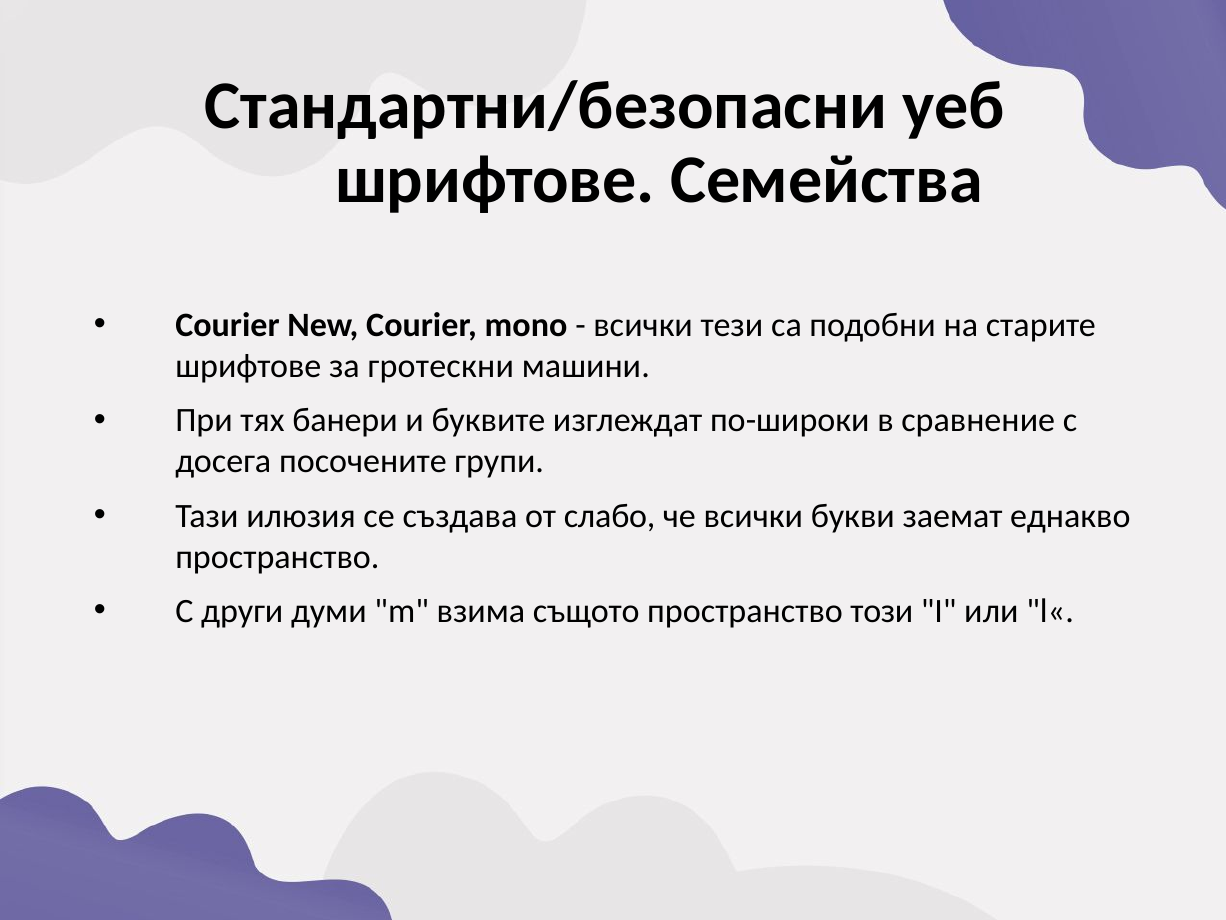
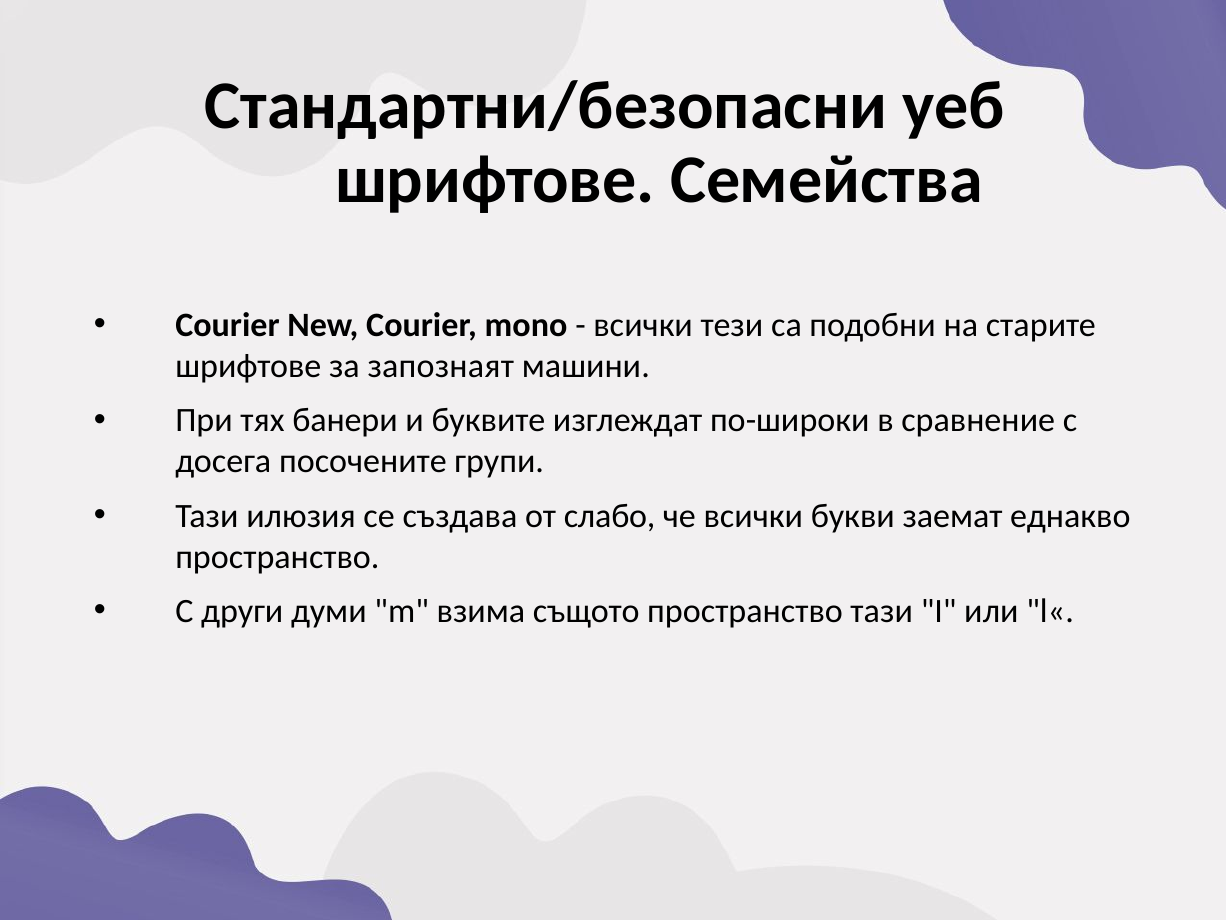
гротескни: гротескни -> запознаят (441, 366)
пространство този: този -> тази (882, 611)
